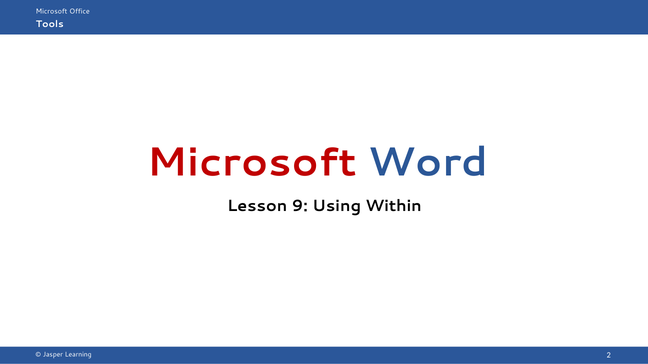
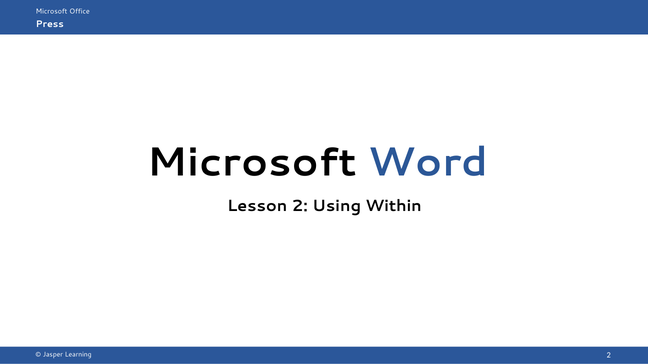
Tools: Tools -> Press (50, 24)
Microsoft colour: red -> black (252, 163)
Lesson 9: 9 -> 2 (300, 206)
